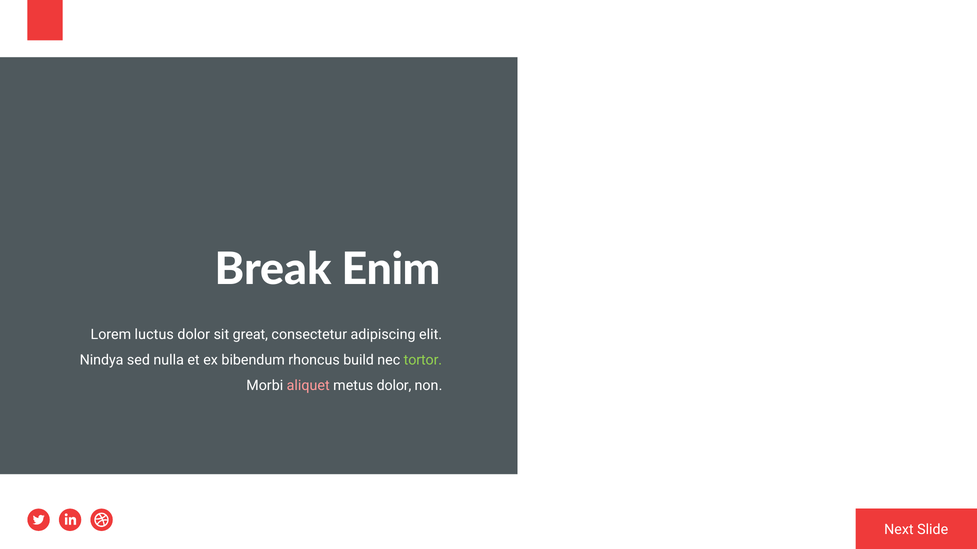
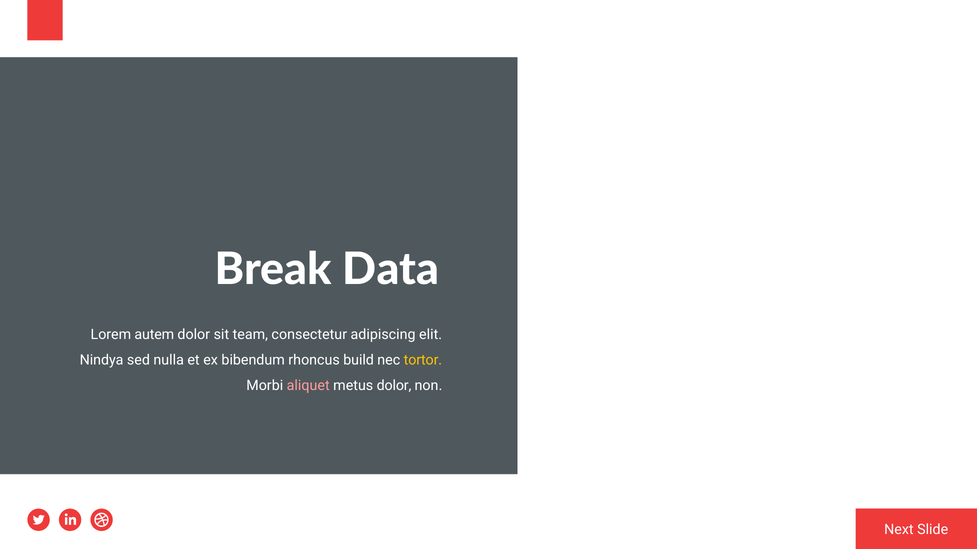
Enim: Enim -> Data (391, 270)
luctus: luctus -> autem (154, 335)
great: great -> team (250, 335)
tortor colour: light green -> yellow (423, 360)
